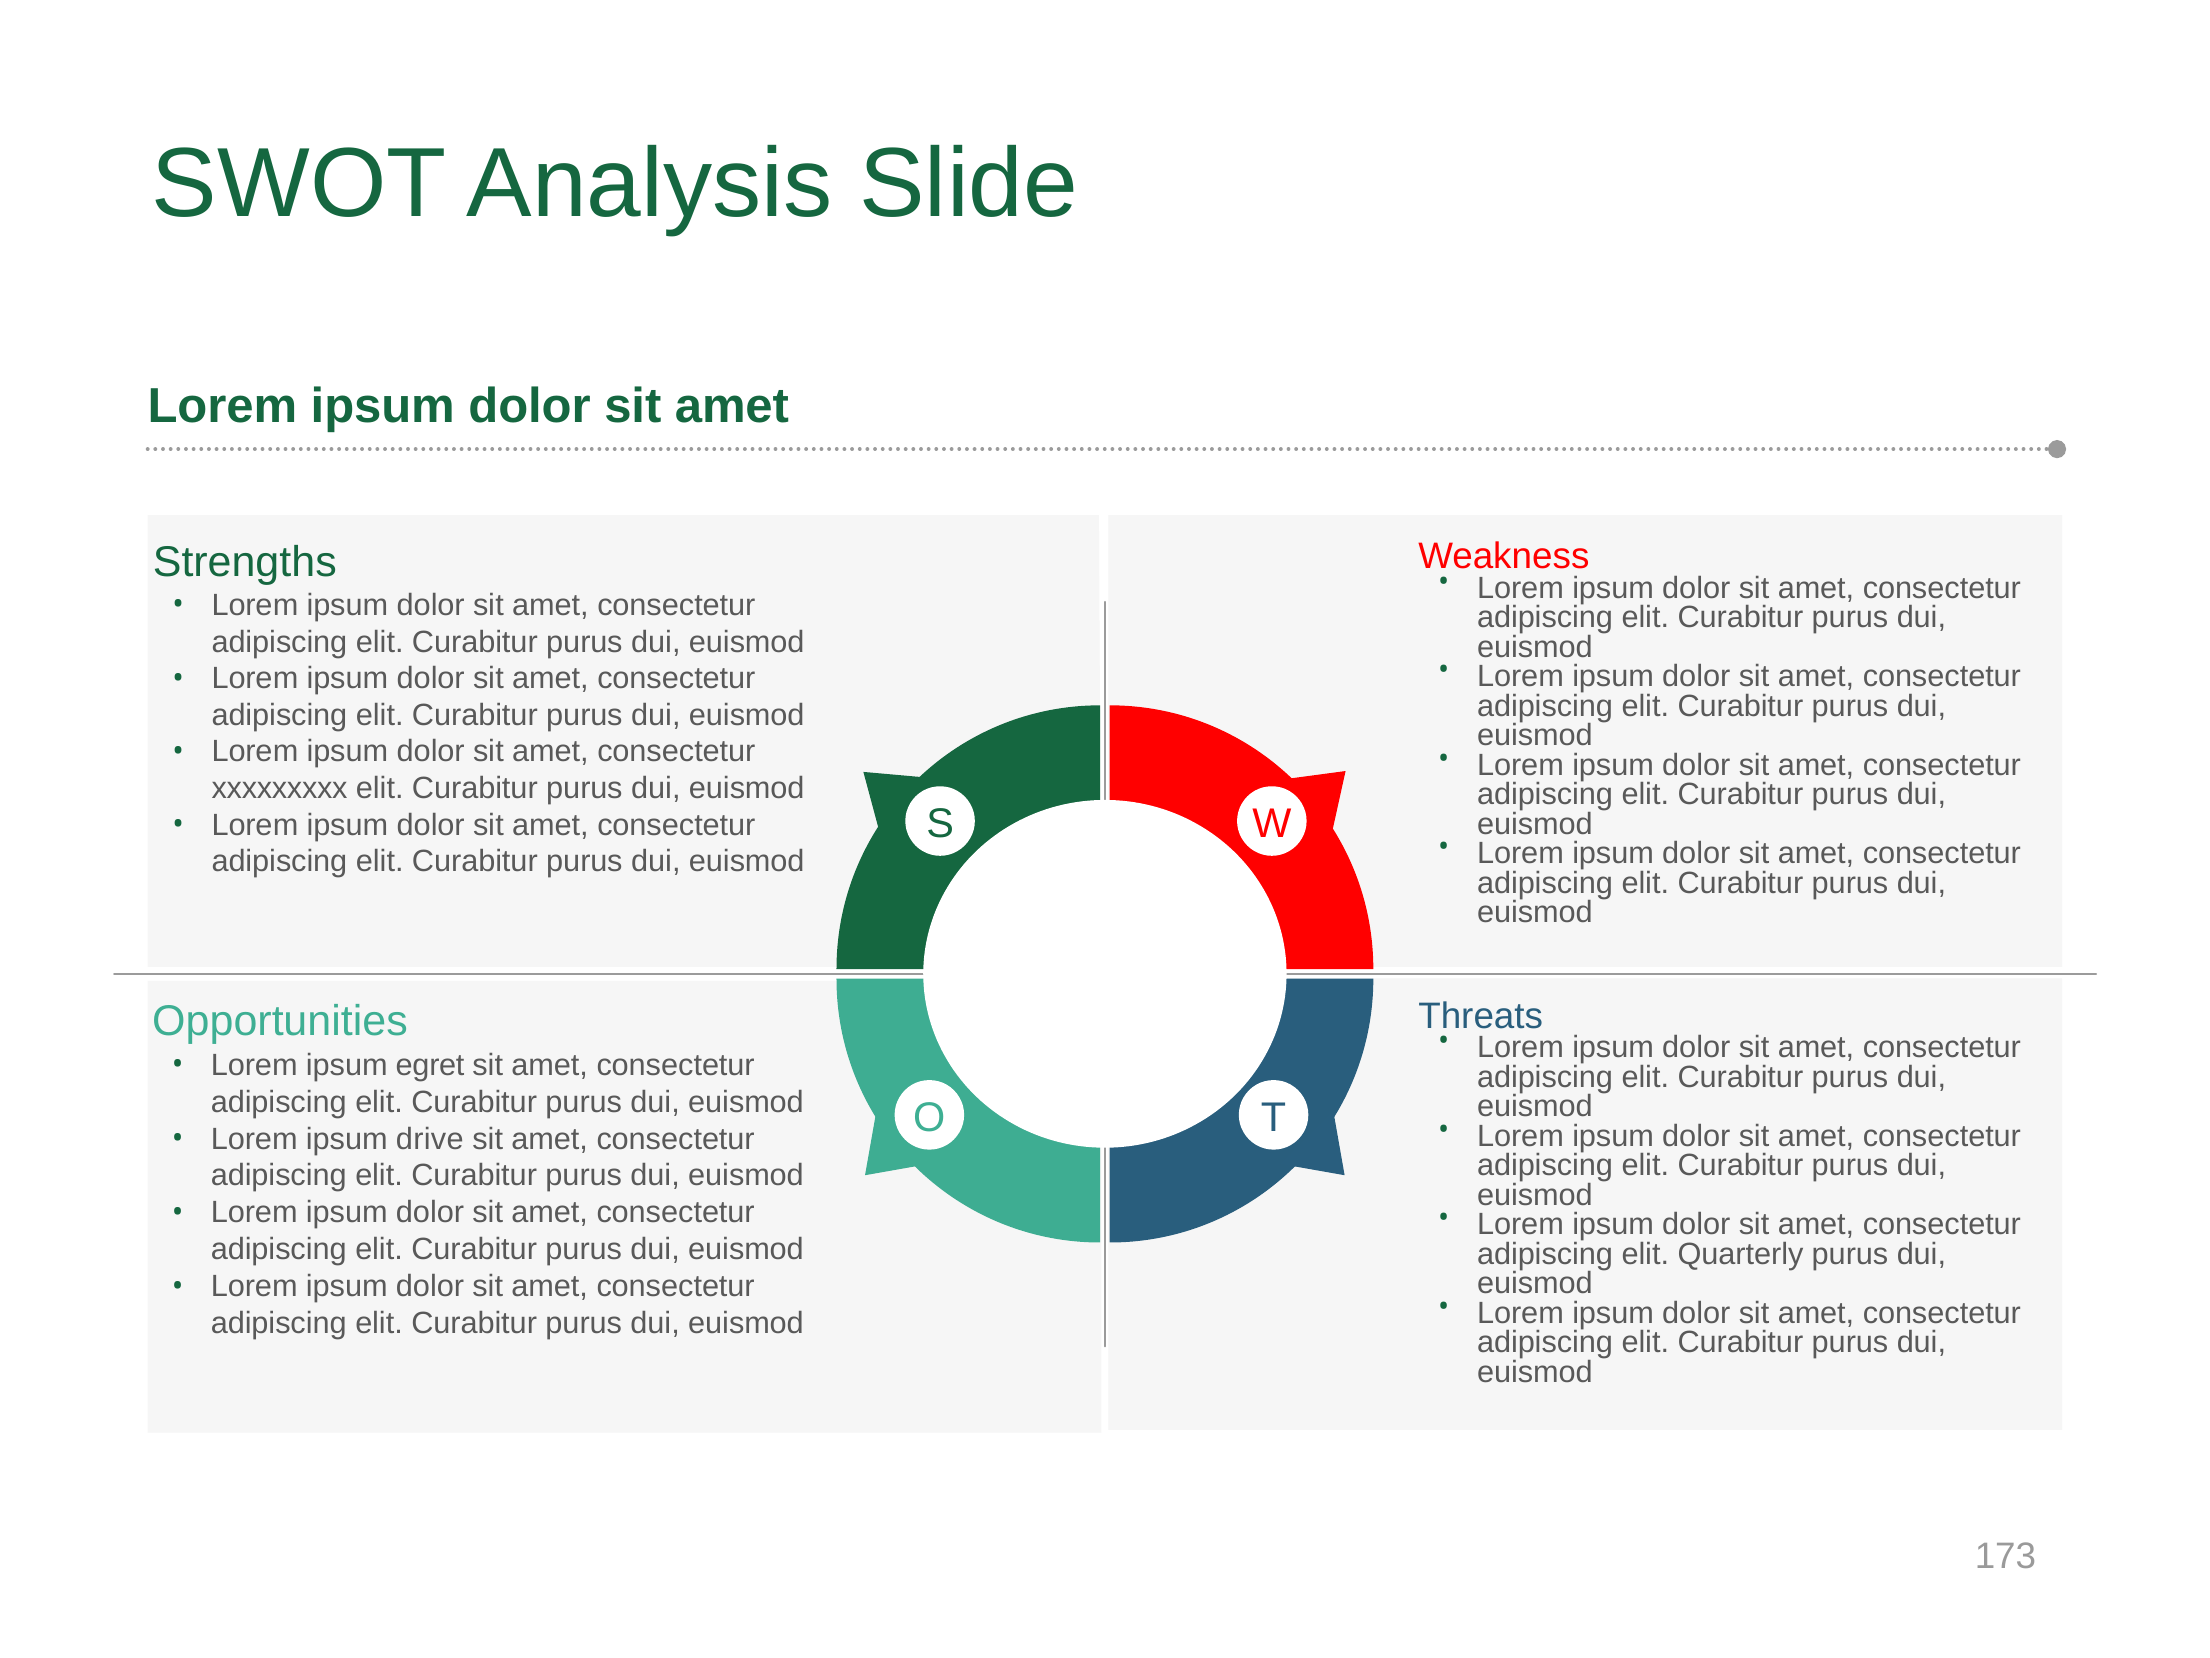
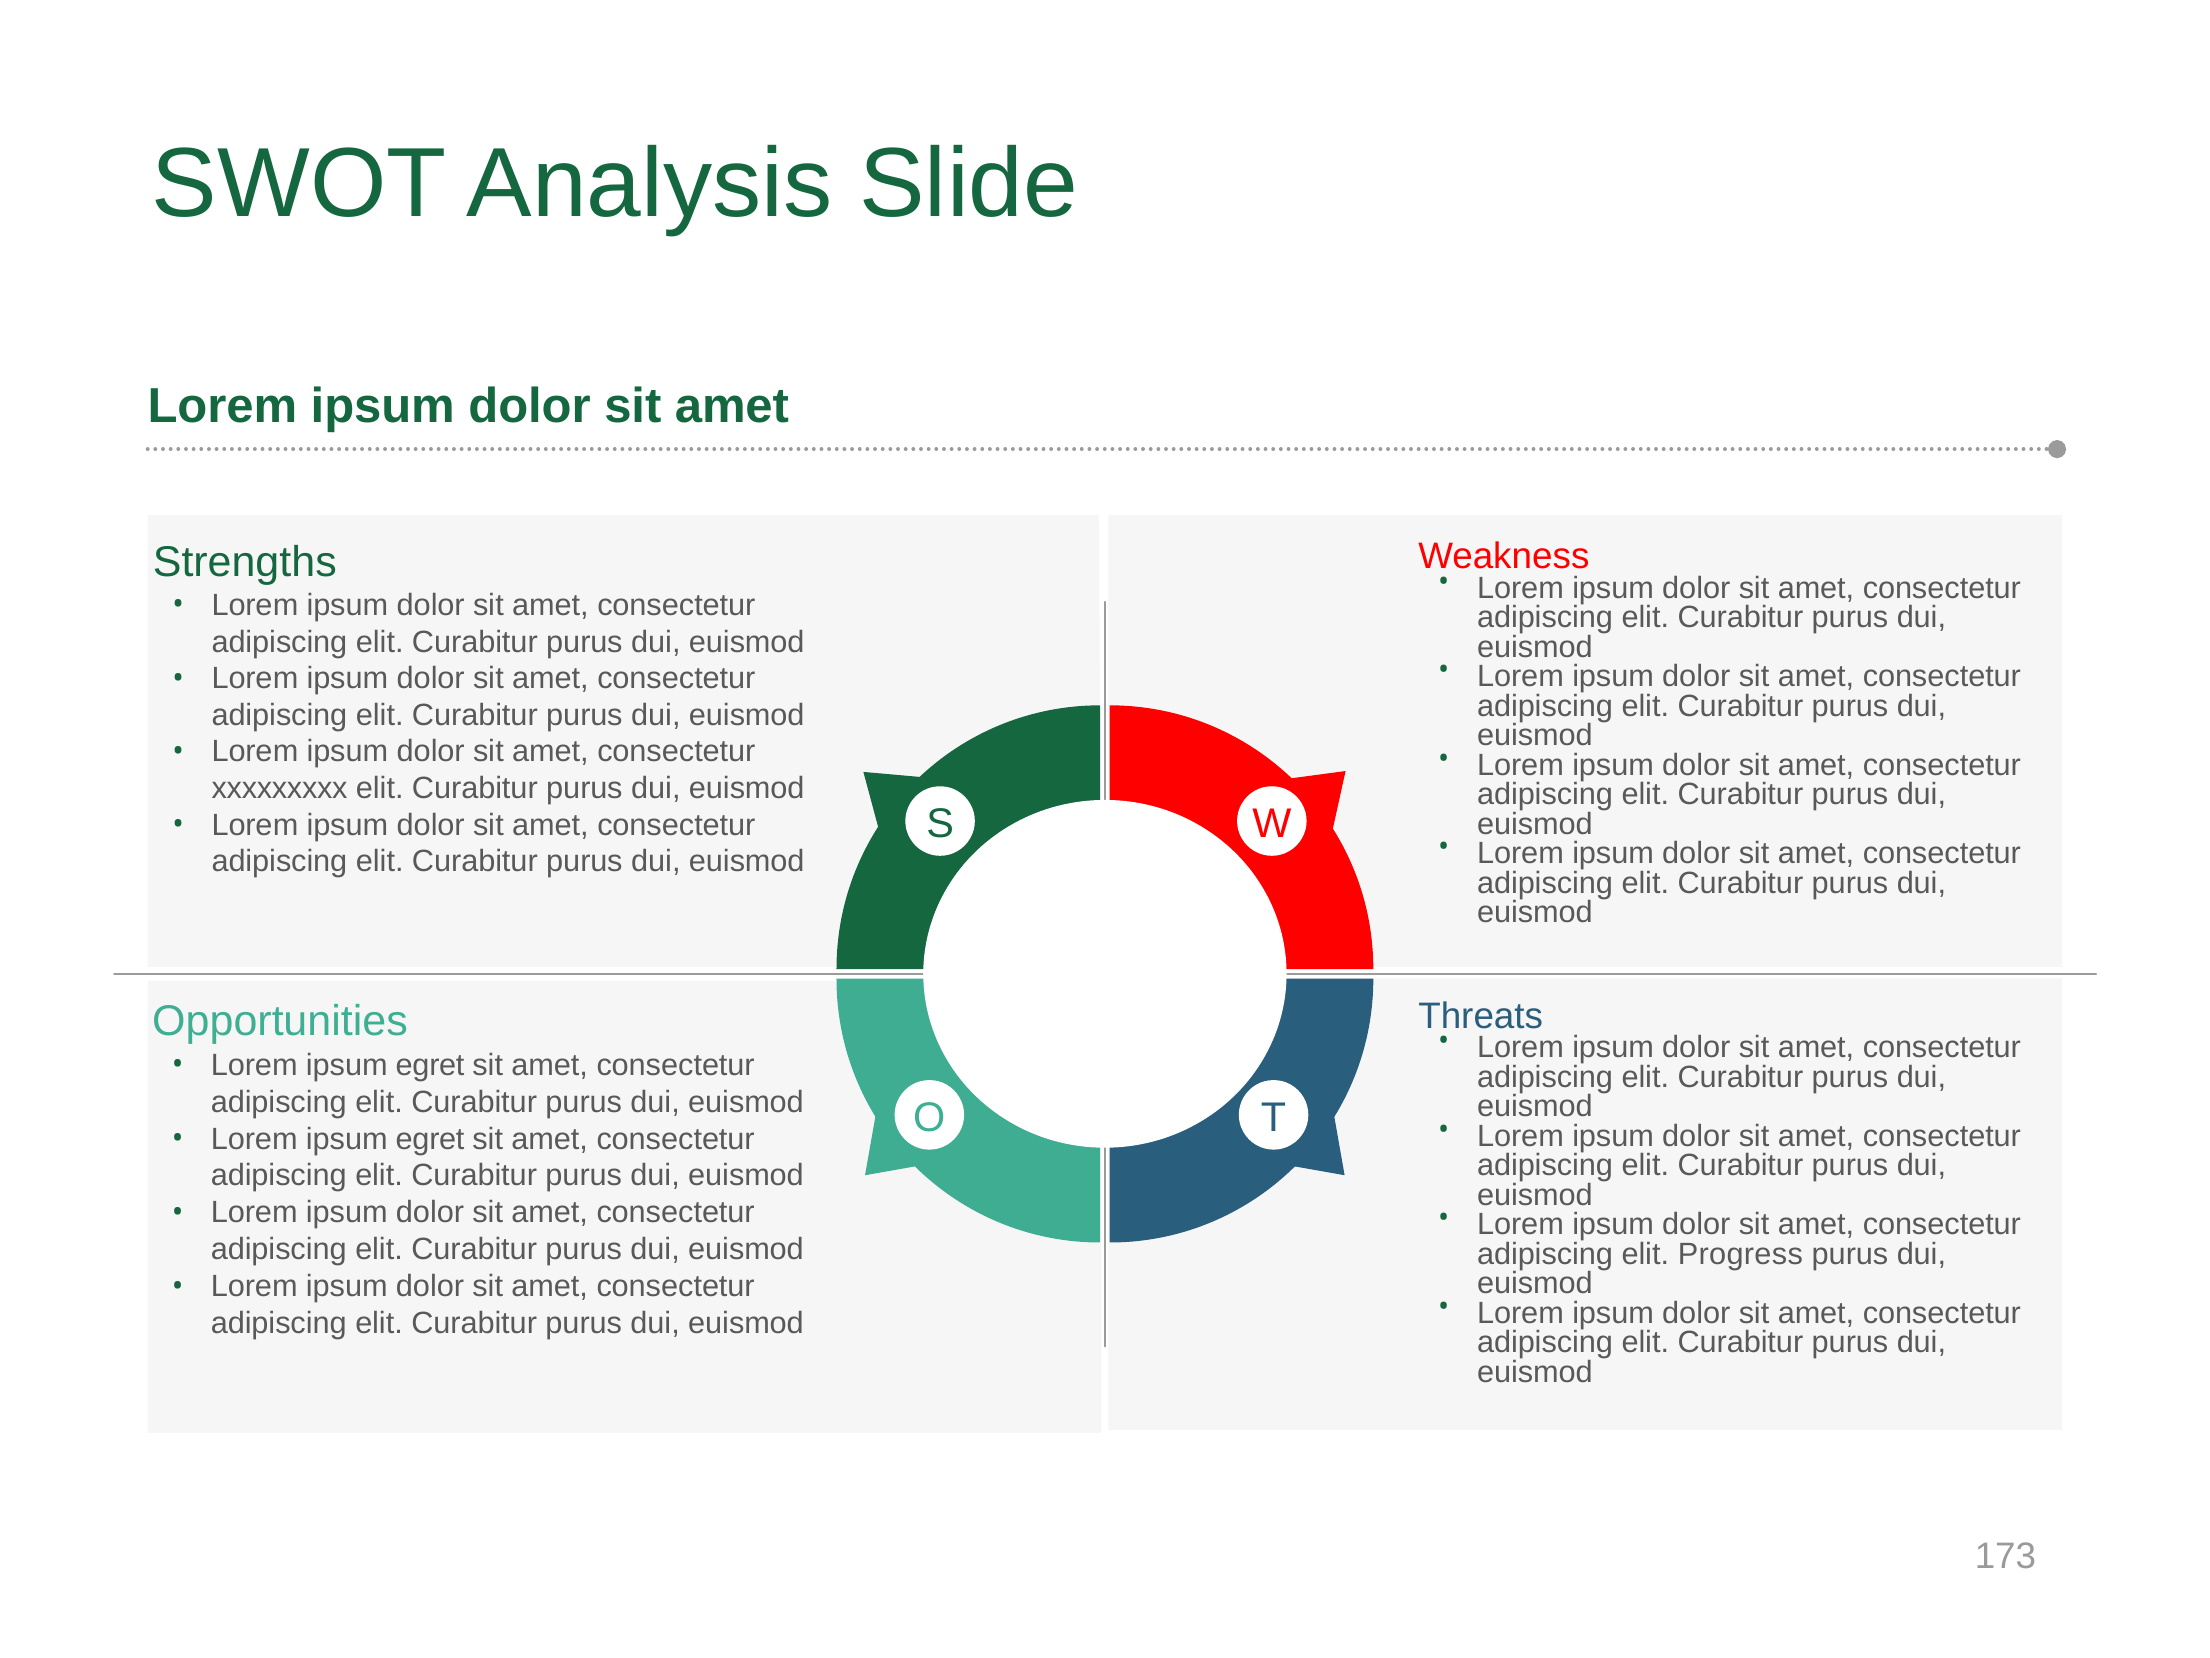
drive: drive -> egret (430, 1139)
Quarterly: Quarterly -> Progress (1740, 1254)
